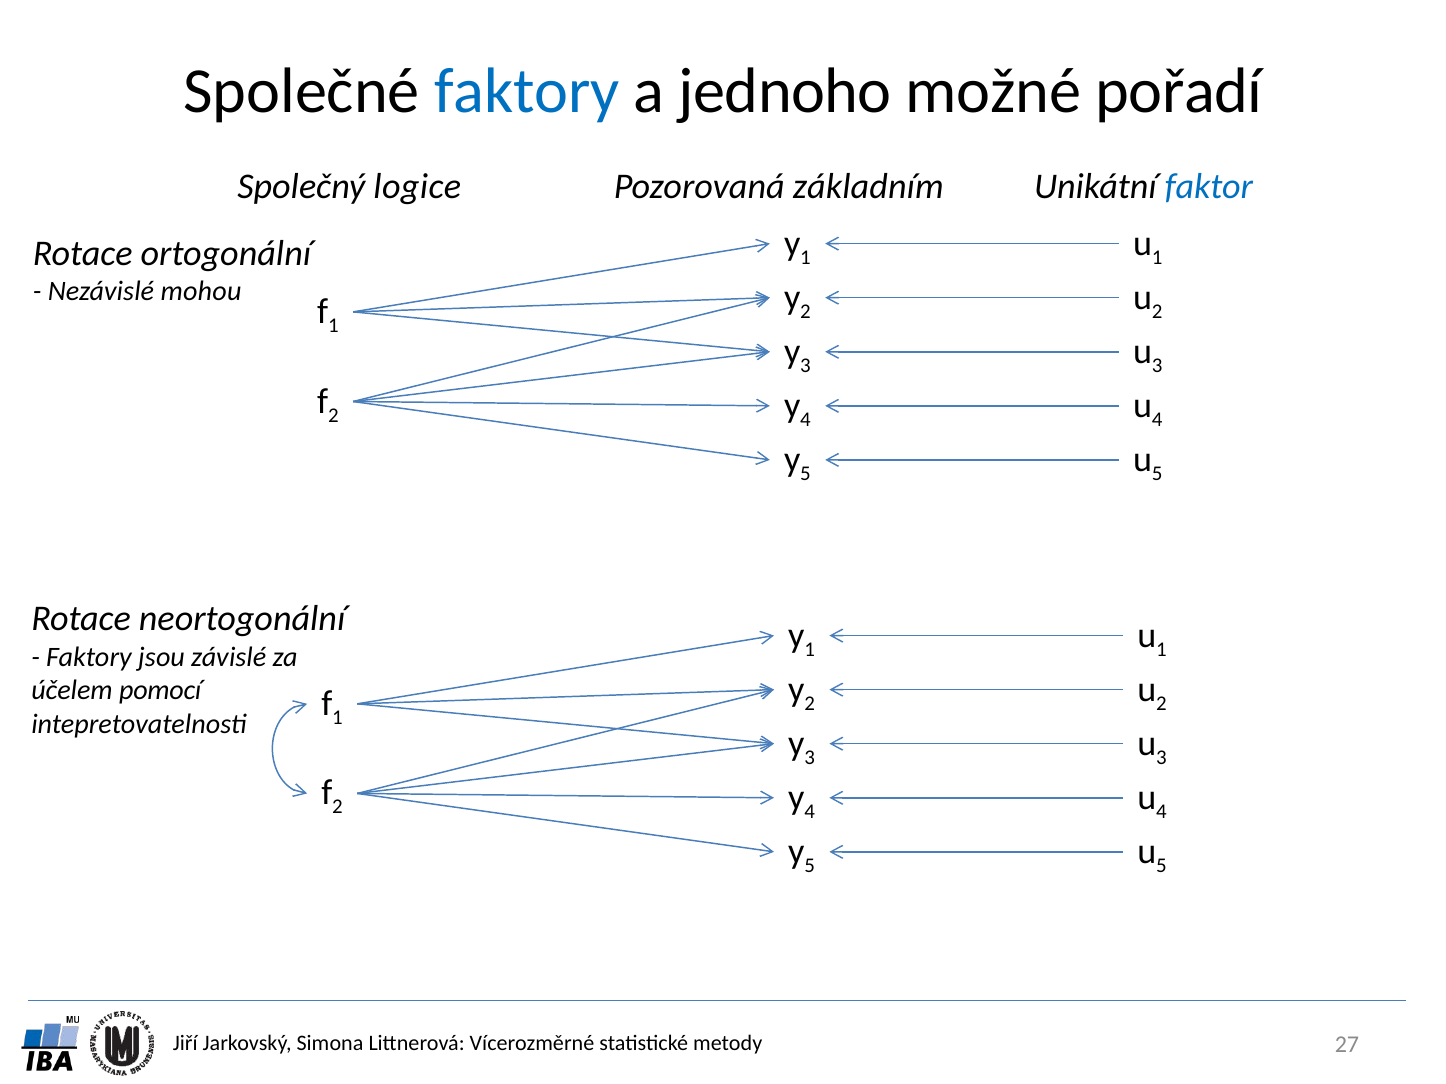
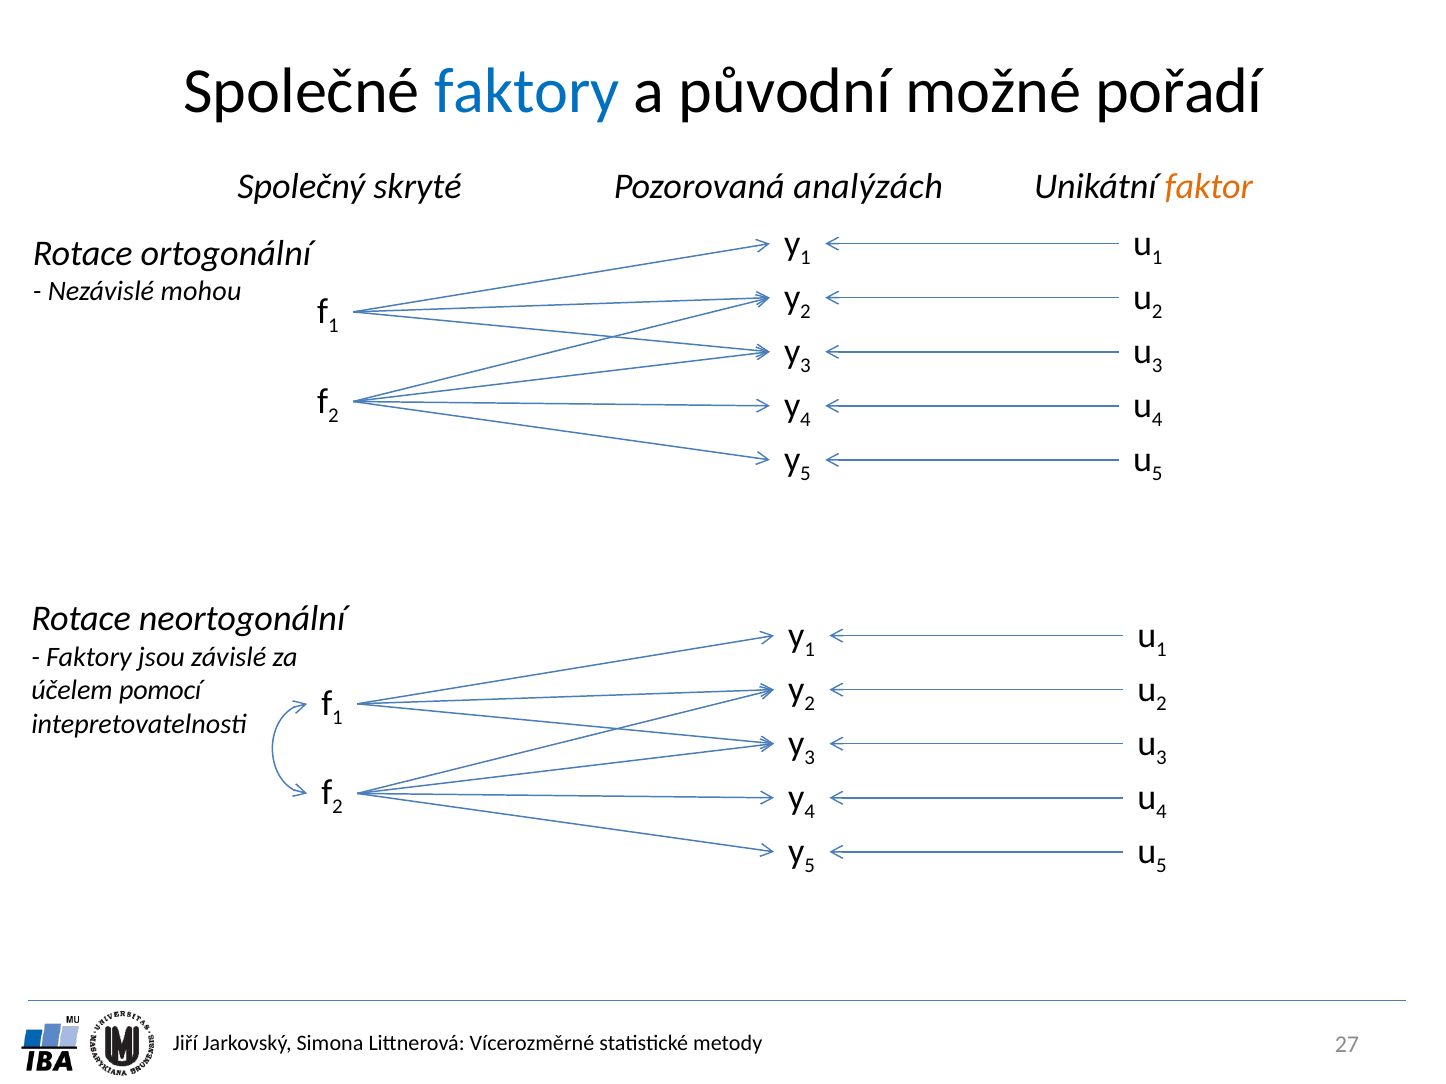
jednoho: jednoho -> původní (785, 92)
logice: logice -> skryté (417, 186)
základním: základním -> analýzách (868, 186)
faktor colour: blue -> orange (1209, 186)
